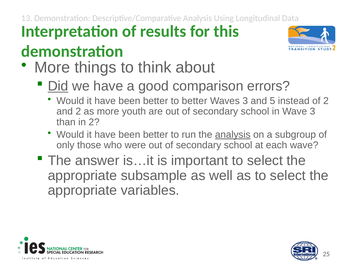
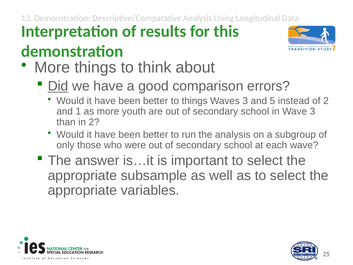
to better: better -> things (195, 101)
and 2: 2 -> 1 (78, 111)
analysis underline: present -> none (233, 135)
